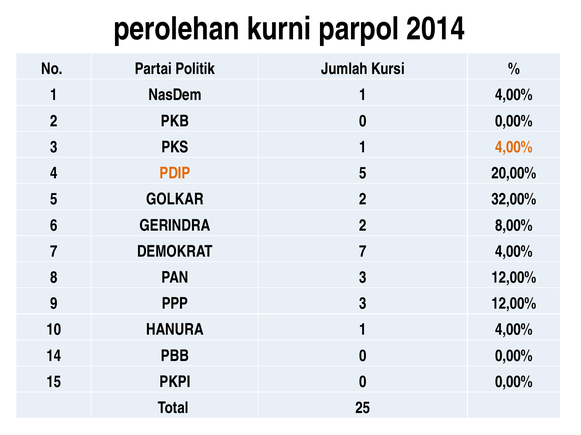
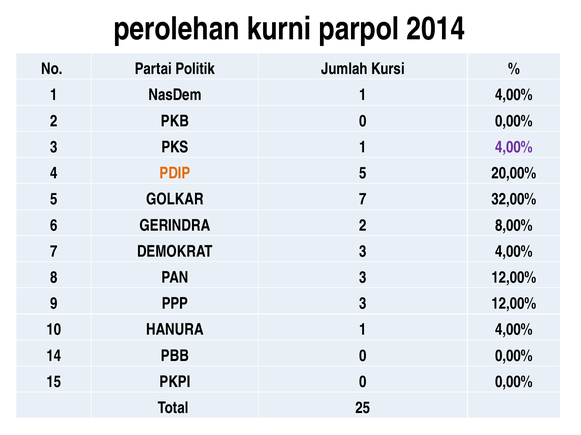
4,00% colour: orange -> purple (514, 147)
GOLKAR 2: 2 -> 7 (363, 200)
DEMOKRAT 7: 7 -> 3 (363, 252)
